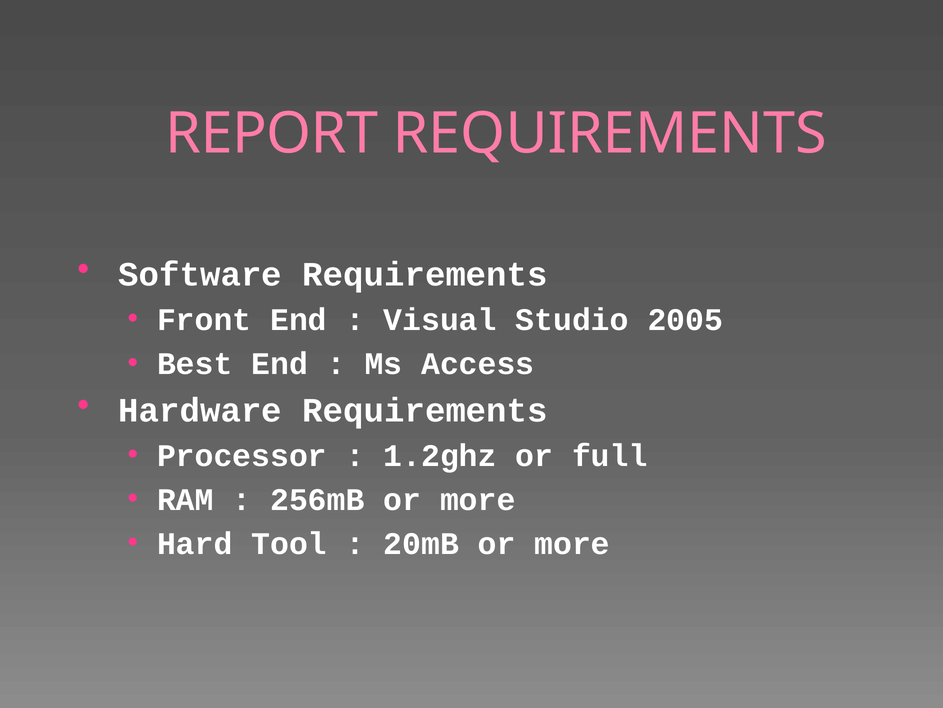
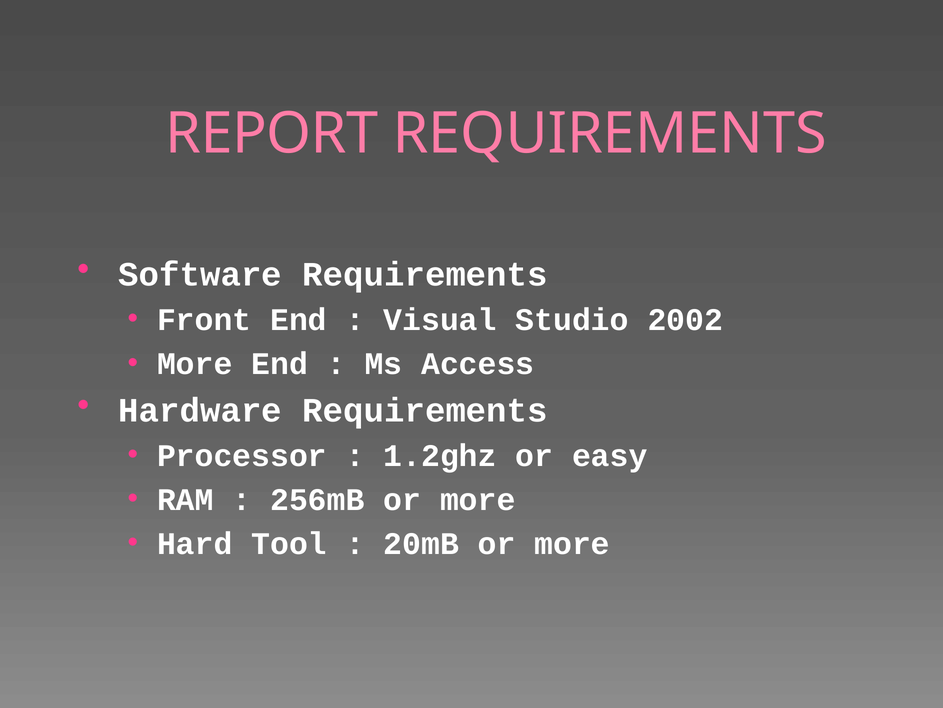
2005: 2005 -> 2002 (685, 320)
Best: Best -> More (195, 364)
full: full -> easy (610, 455)
